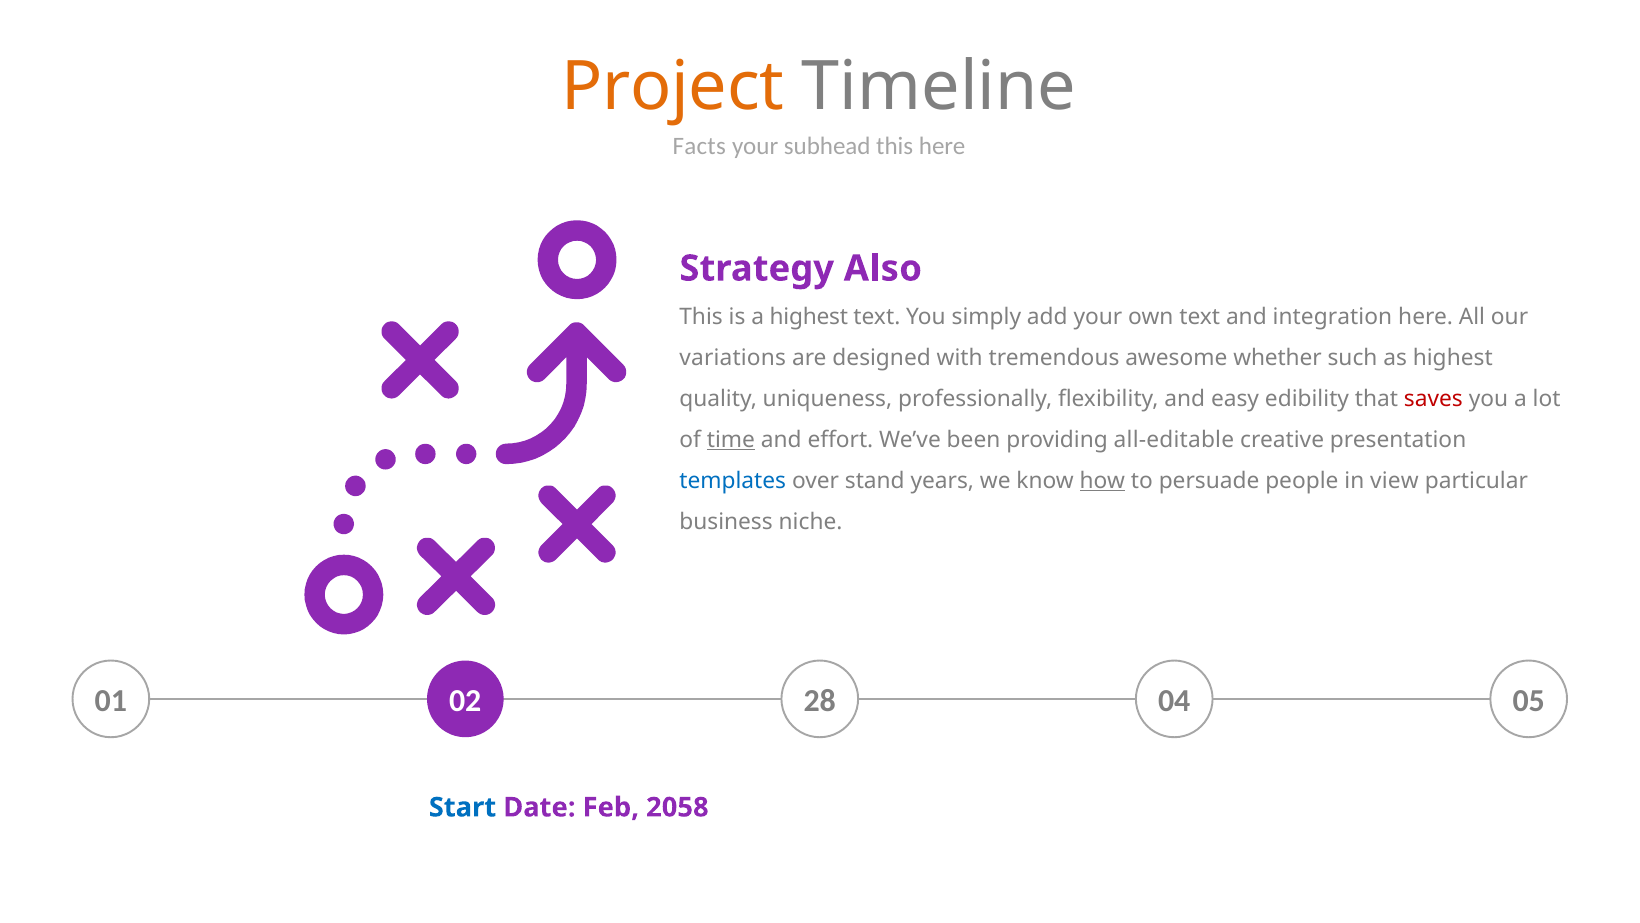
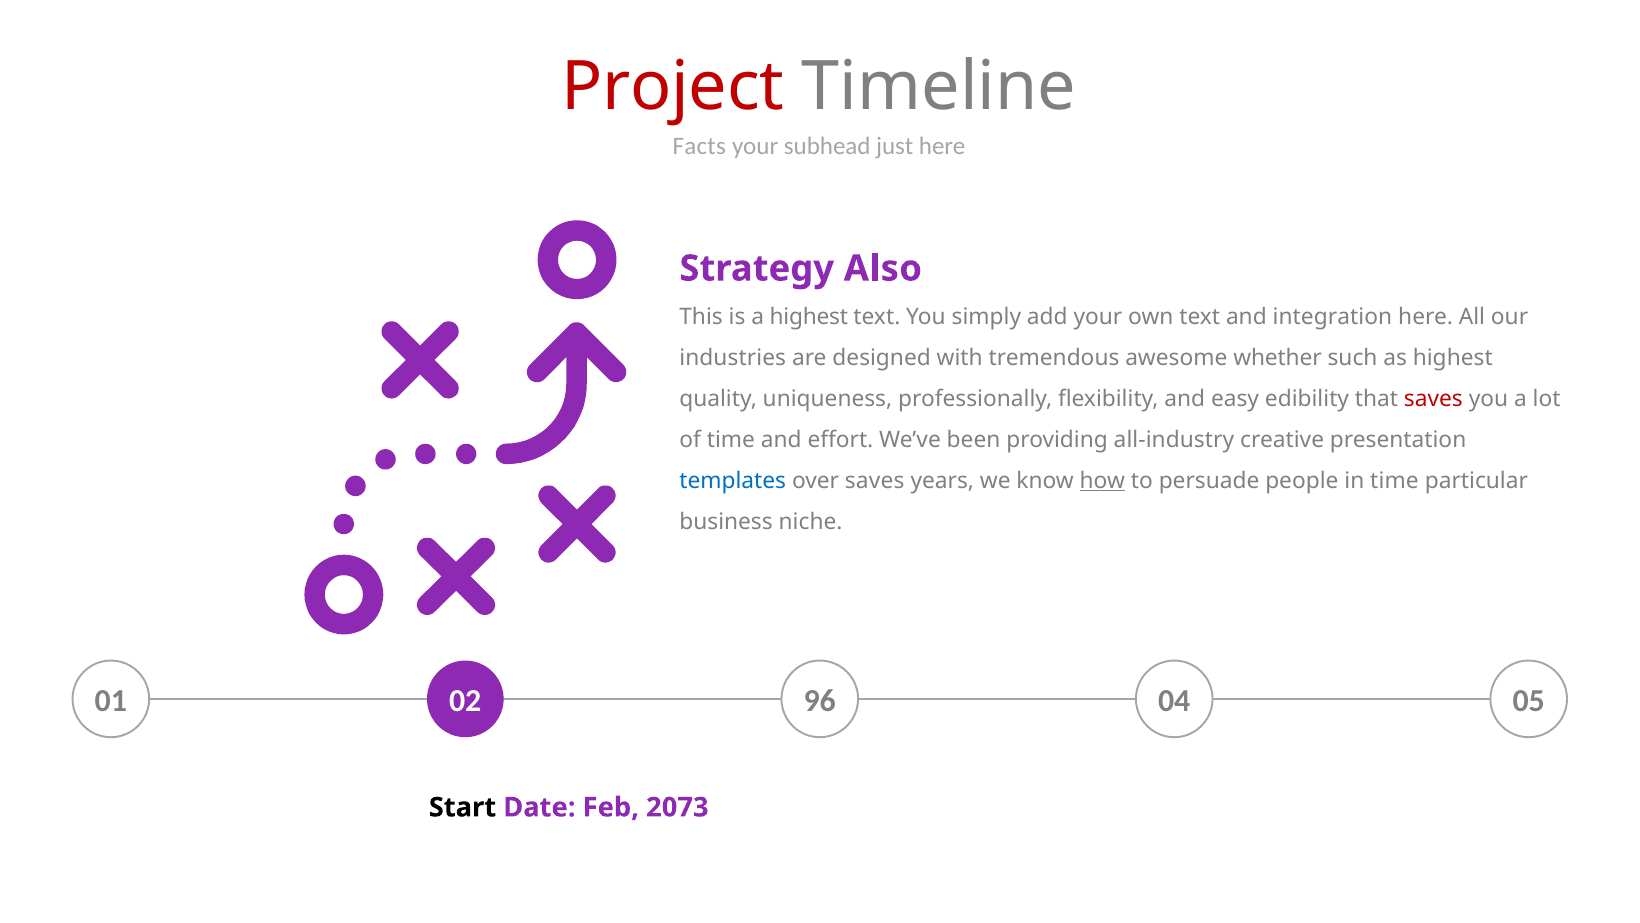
Project colour: orange -> red (673, 87)
subhead this: this -> just (895, 146)
variations: variations -> industries (733, 358)
time underline: present -> none (731, 440)
all-editable: all-editable -> all-industry (1174, 440)
over stand: stand -> saves (875, 481)
in view: view -> time (1394, 481)
28: 28 -> 96 (820, 701)
Start colour: blue -> black (462, 807)
2058: 2058 -> 2073 (677, 807)
